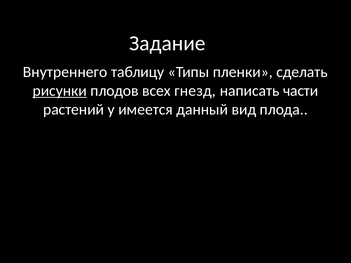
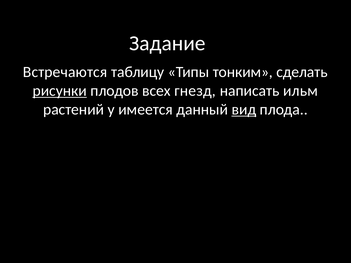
Внутреннего: Внутреннего -> Встречаются (65, 72)
пленки: пленки -> тонким (243, 72)
части: части -> ильм (300, 91)
вид underline: none -> present (244, 110)
